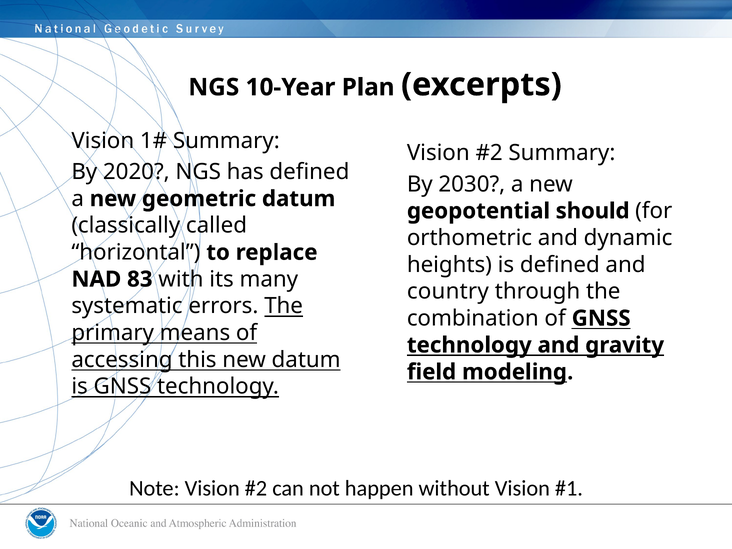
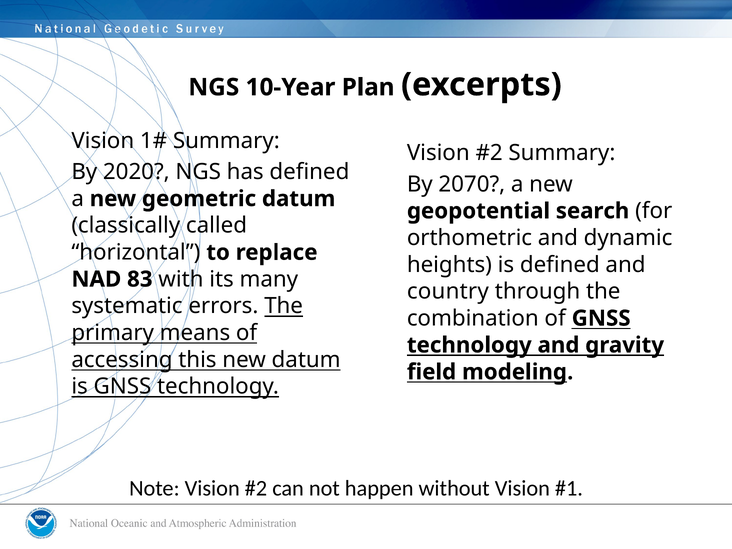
2030: 2030 -> 2070 (472, 184)
should: should -> search (593, 211)
